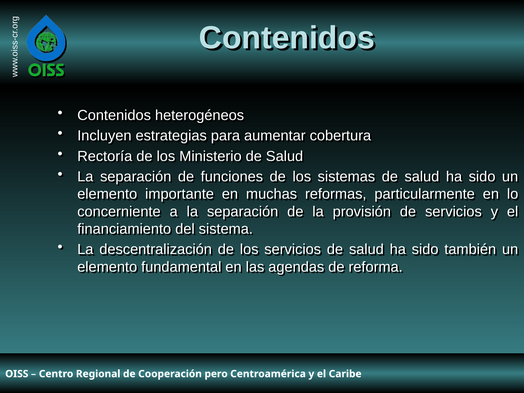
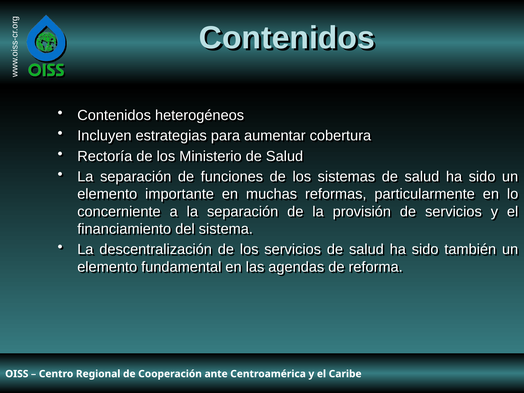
pero: pero -> ante (216, 374)
